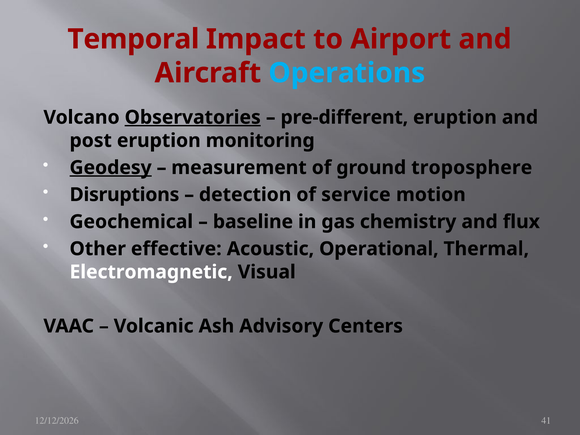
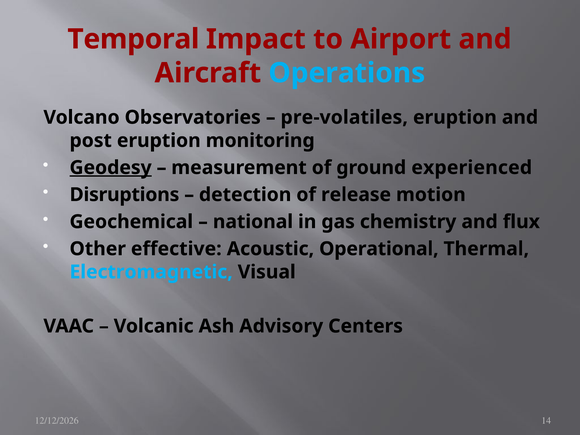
Observatories underline: present -> none (193, 117)
pre-different: pre-different -> pre-volatiles (344, 117)
troposphere: troposphere -> experienced (472, 168)
service: service -> release (356, 195)
baseline: baseline -> national (253, 222)
Electromagnetic colour: white -> light blue (151, 272)
41: 41 -> 14 (546, 421)
